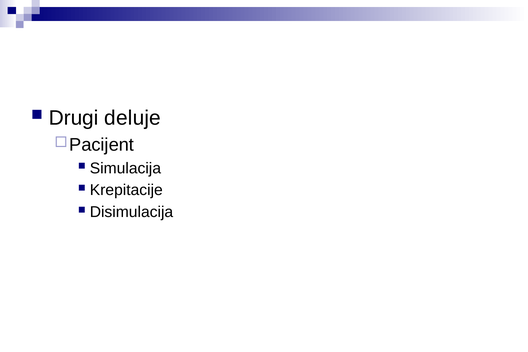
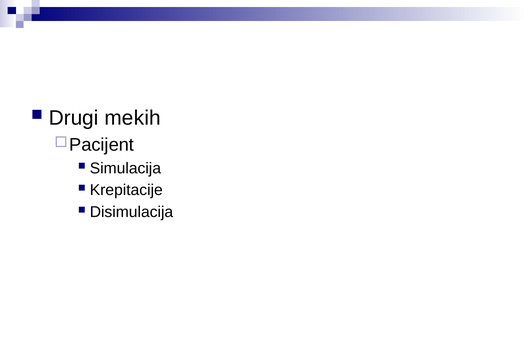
deluje: deluje -> mekih (133, 118)
